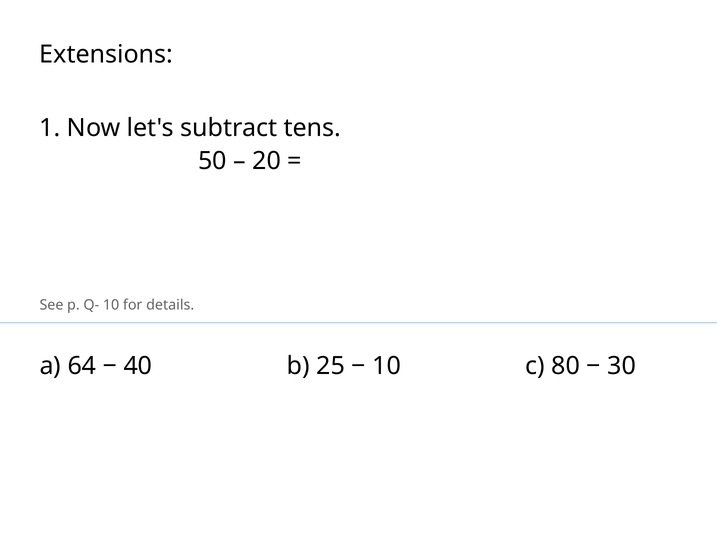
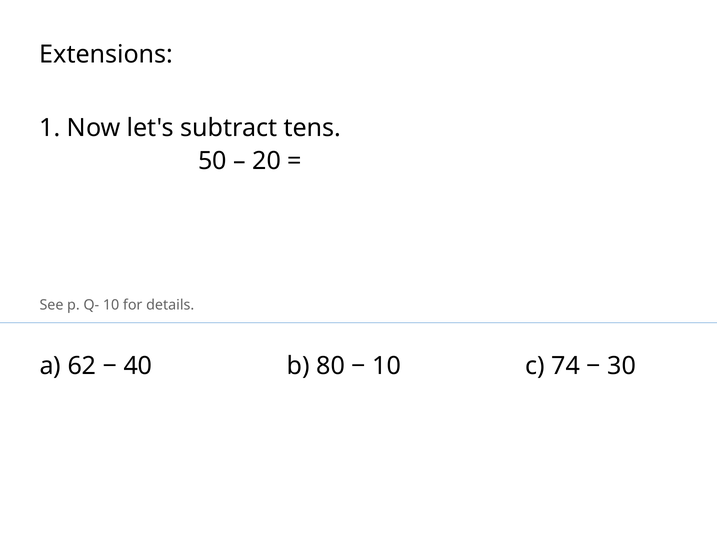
64: 64 -> 62 (82, 366)
25: 25 -> 80 (331, 366)
80: 80 -> 74 (566, 366)
